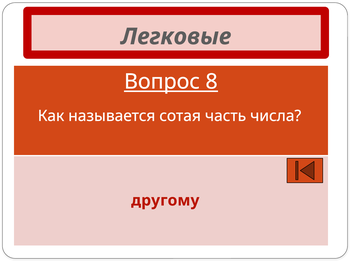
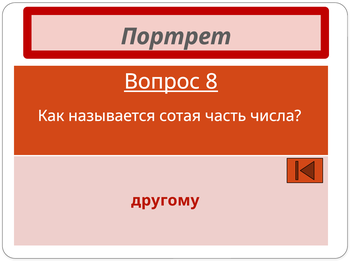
Легковые: Легковые -> Портрет (176, 37)
